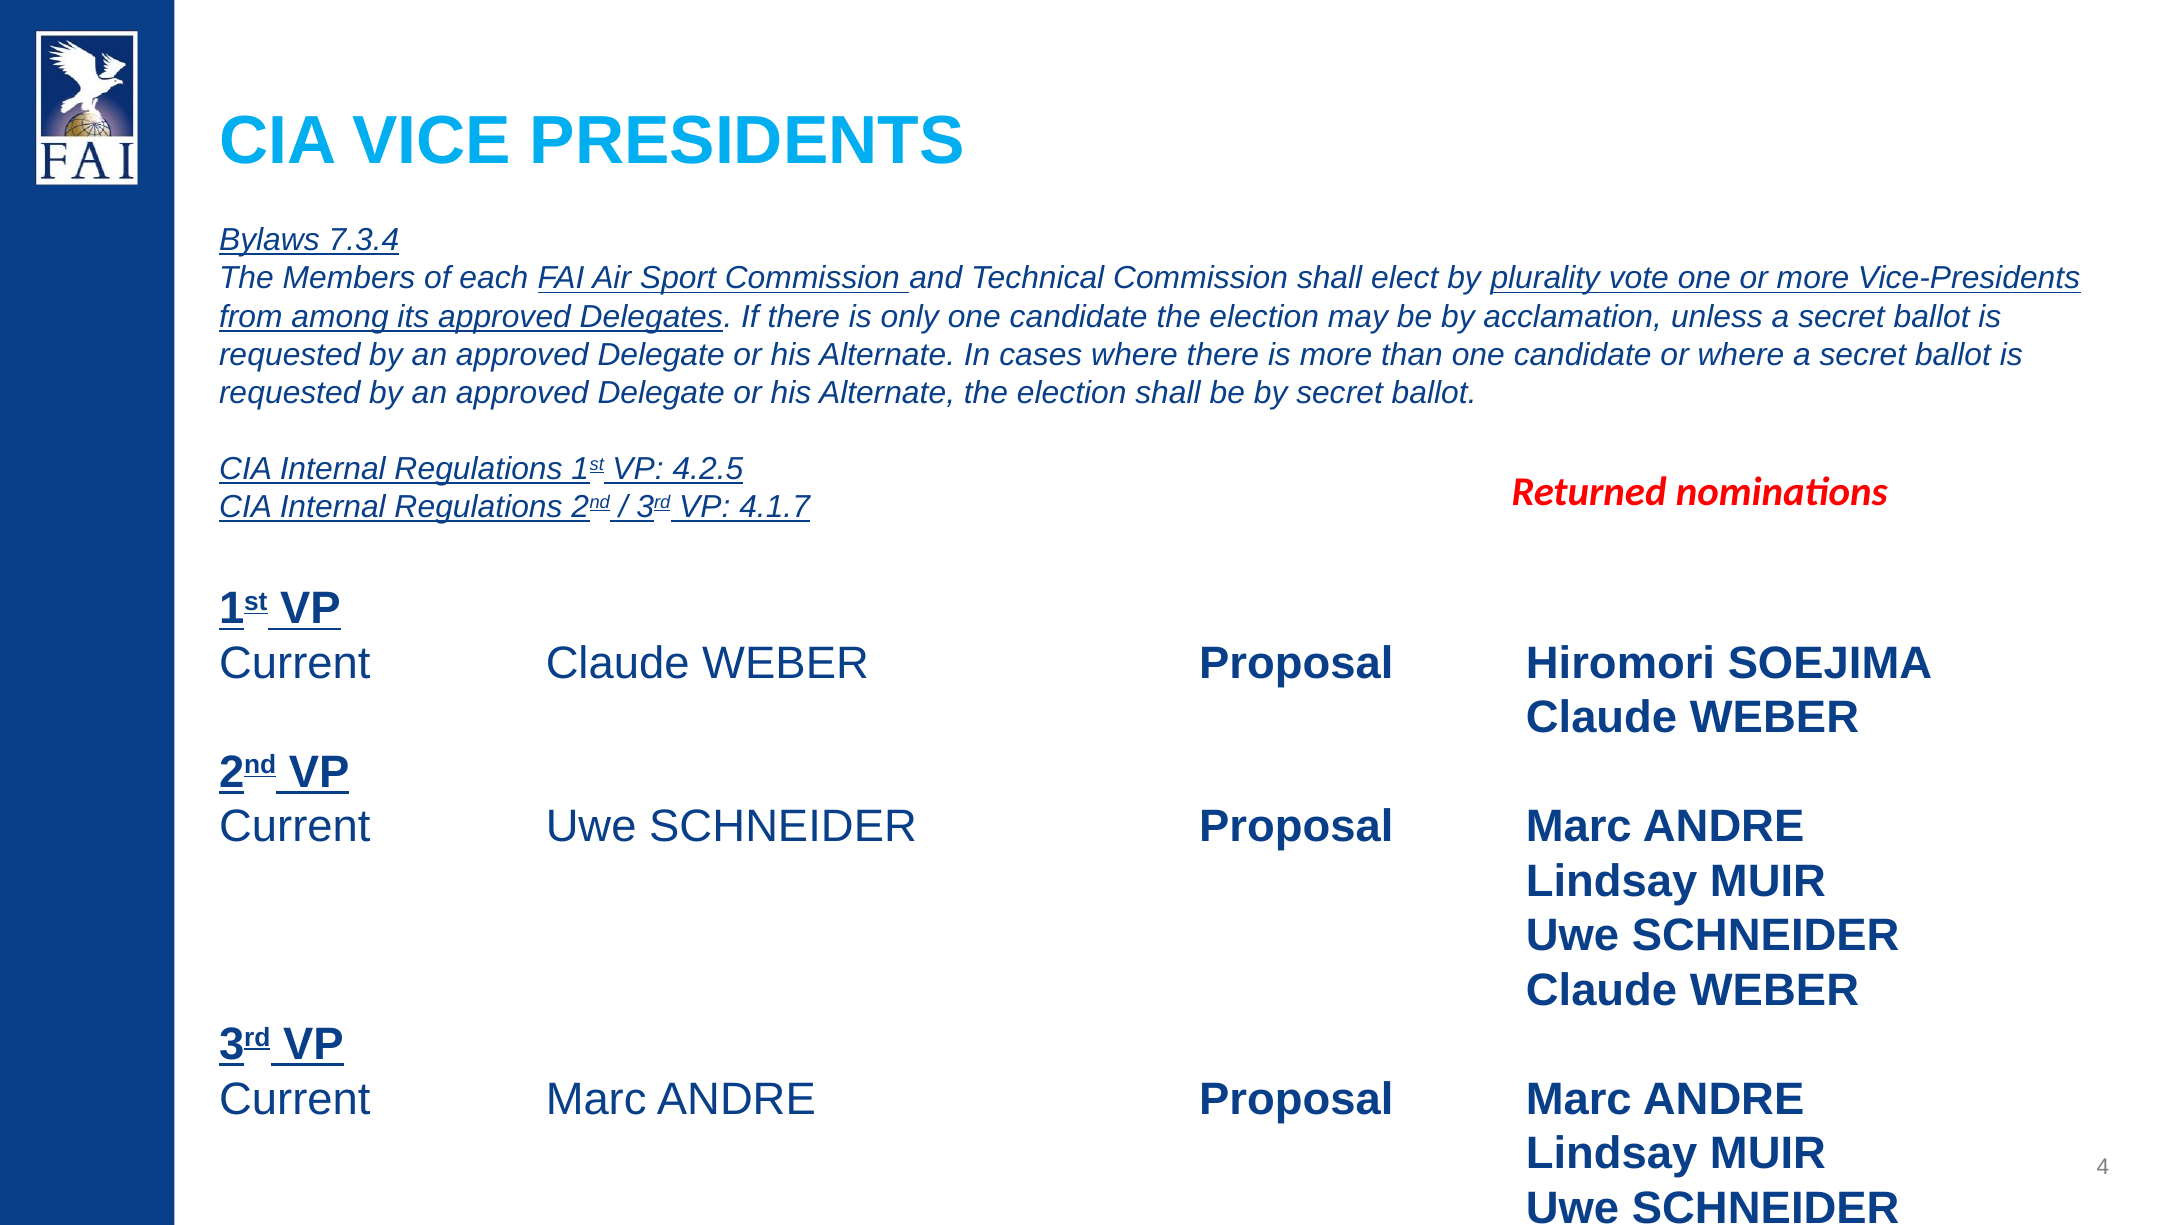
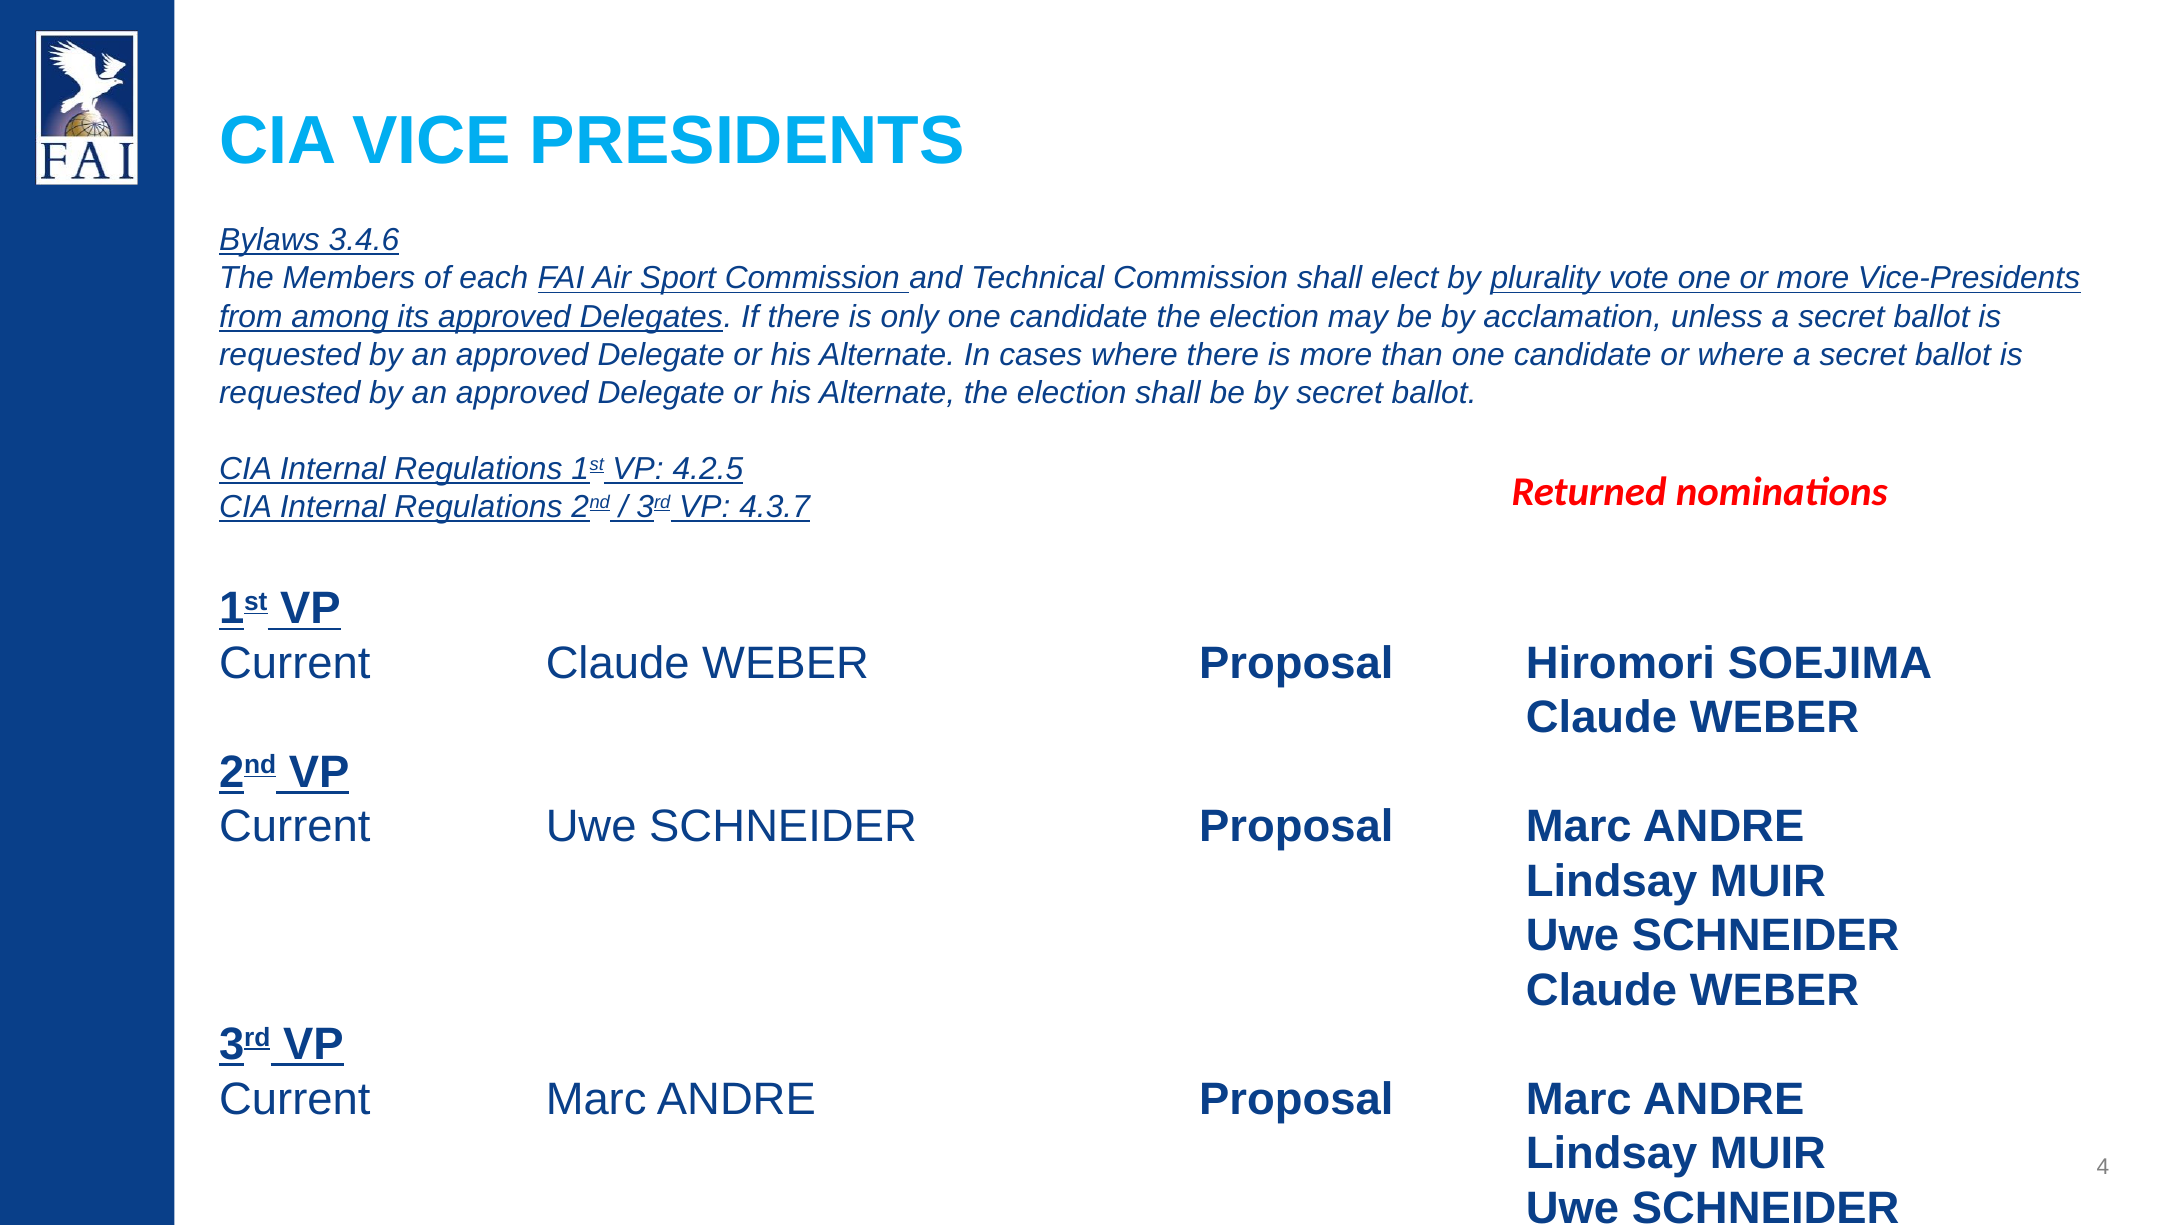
7.3.4: 7.3.4 -> 3.4.6 (364, 240)
4.1.7: 4.1.7 -> 4.3.7 (775, 507)
